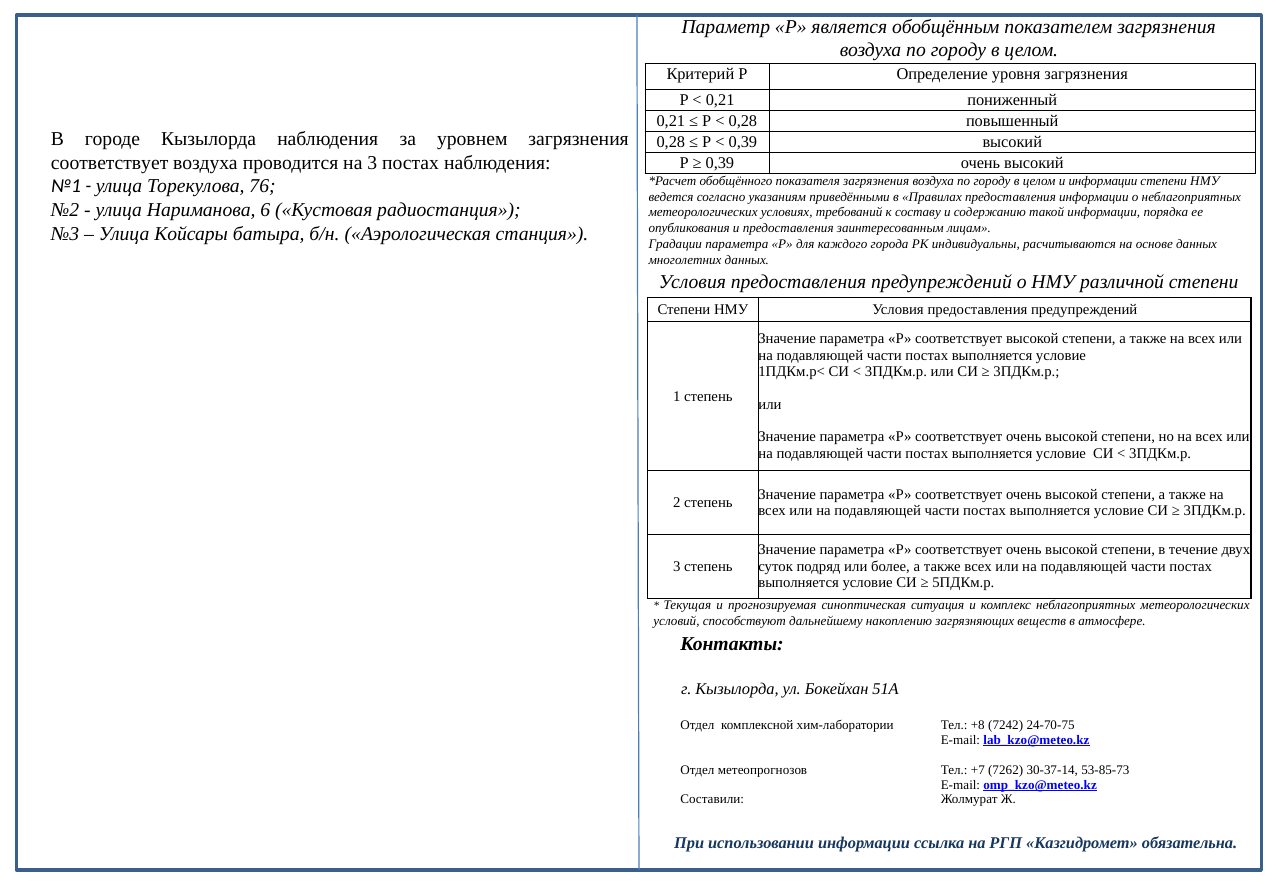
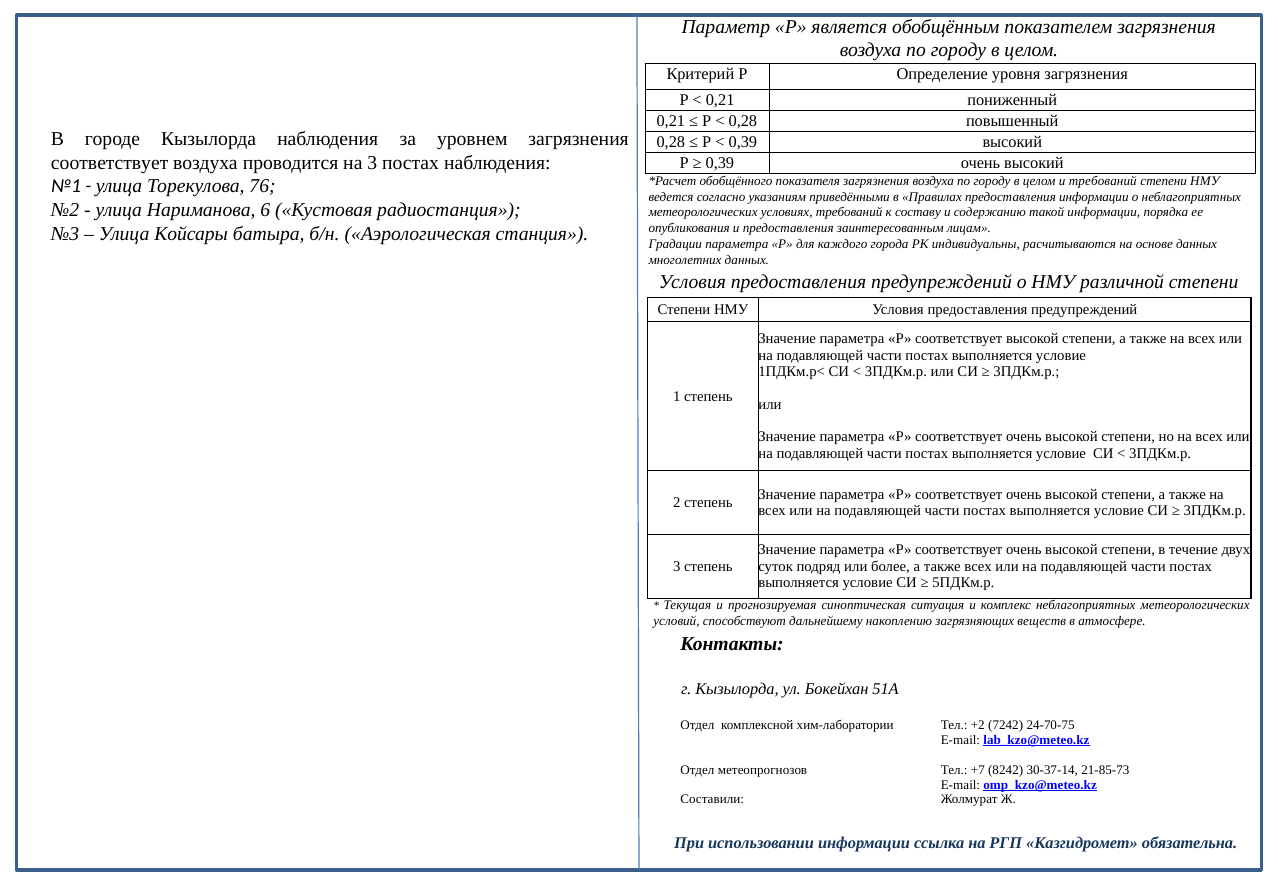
и информации: информации -> требований (1103, 181)
+8: +8 -> +2 (978, 725)
7262: 7262 -> 8242 (1006, 770)
53-85-73: 53-85-73 -> 21-85-73 (1105, 770)
